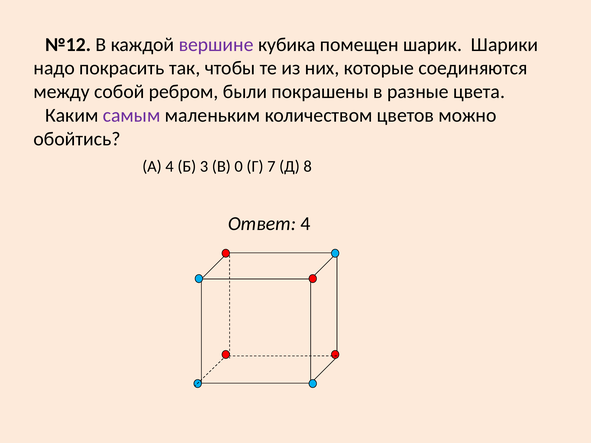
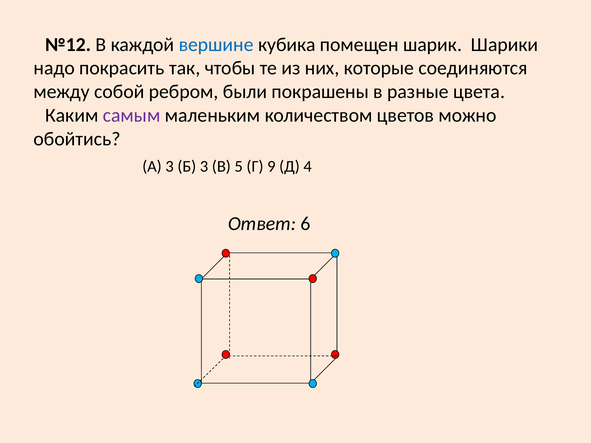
вершине colour: purple -> blue (216, 45)
А 4: 4 -> 3 (170, 166)
0: 0 -> 5 (239, 166)
7: 7 -> 9 (271, 166)
8: 8 -> 4 (308, 166)
Ответ 4: 4 -> 6 (306, 224)
